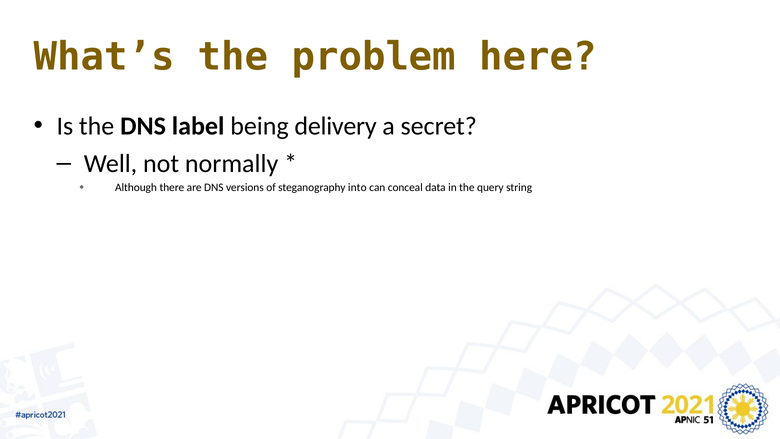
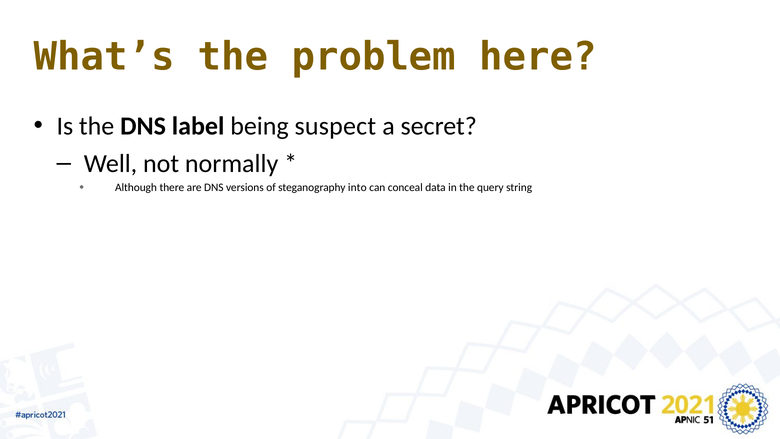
delivery: delivery -> suspect (335, 126)
